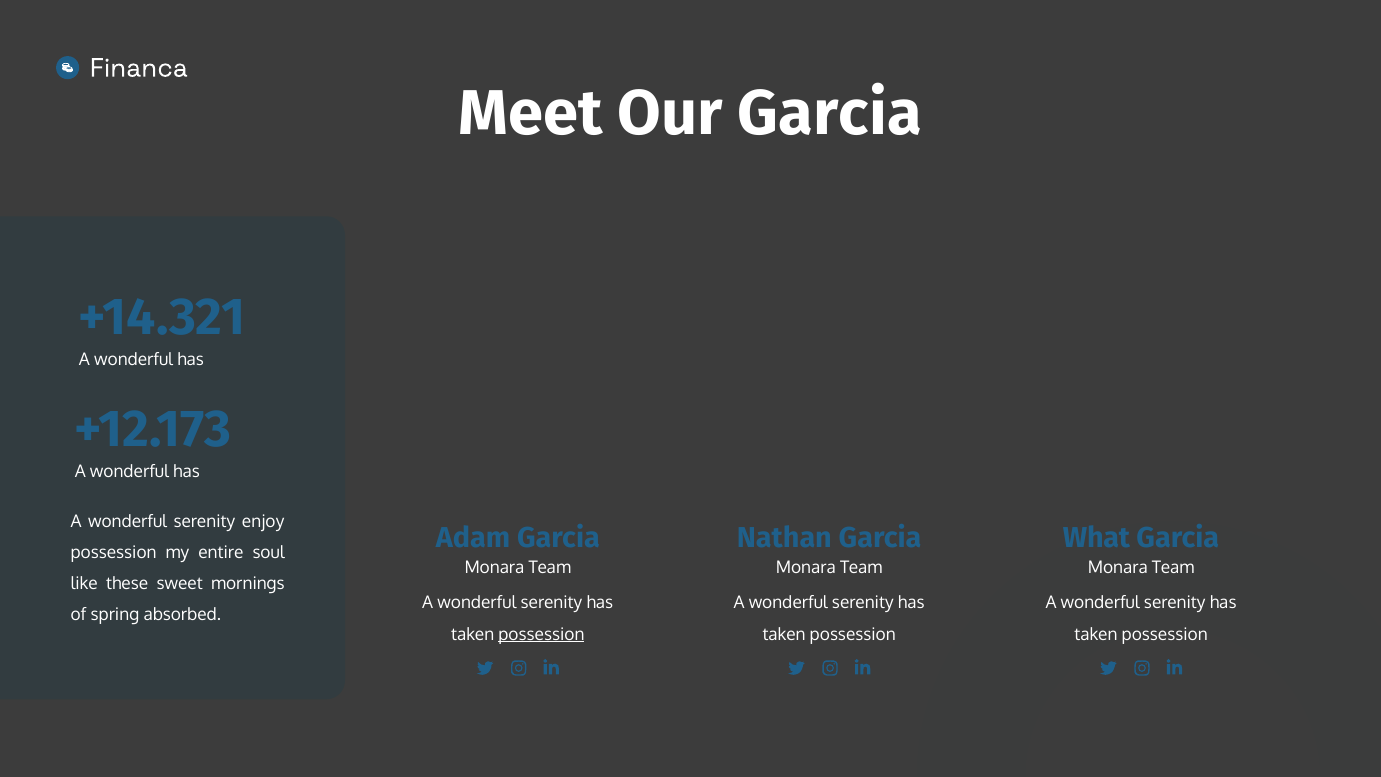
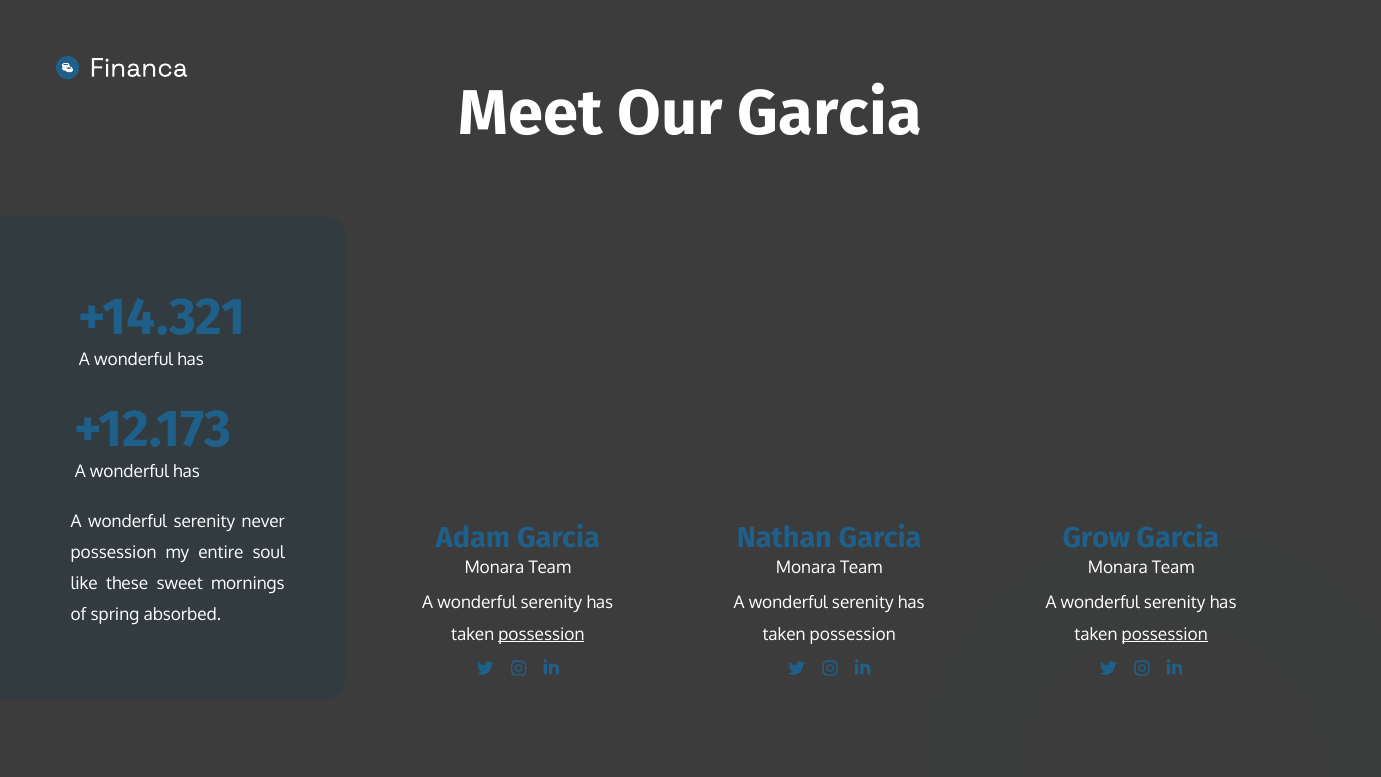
enjoy: enjoy -> never (263, 522)
What: What -> Grow (1096, 538)
possession underline: none -> present (1165, 634)
